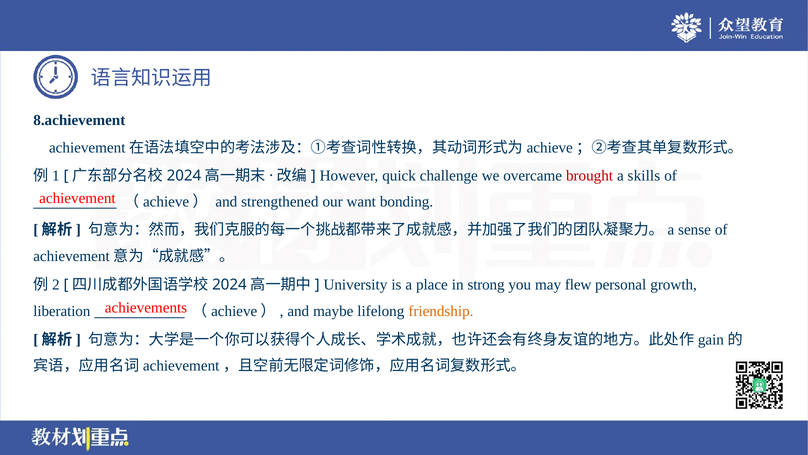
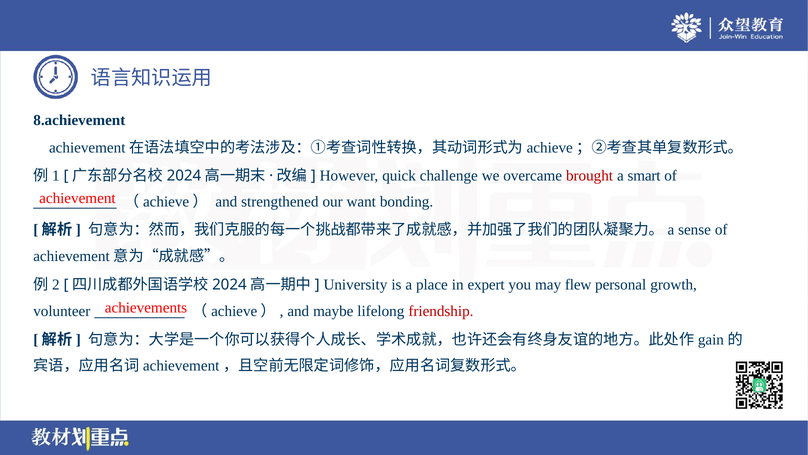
skills: skills -> smart (644, 175)
strong: strong -> expert (486, 285)
liberation: liberation -> volunteer (62, 311)
friendship colour: orange -> red (441, 311)
